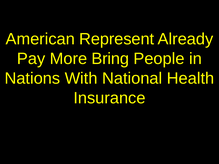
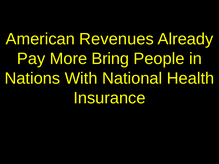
Represent: Represent -> Revenues (117, 39)
